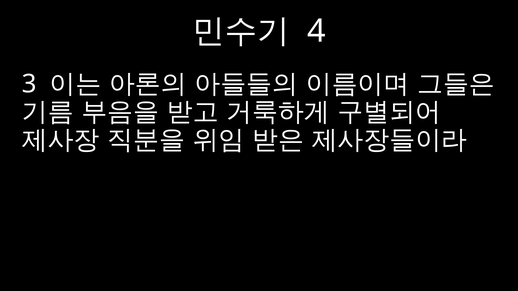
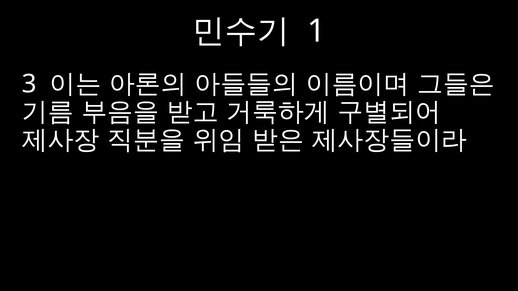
4: 4 -> 1 (316, 31)
